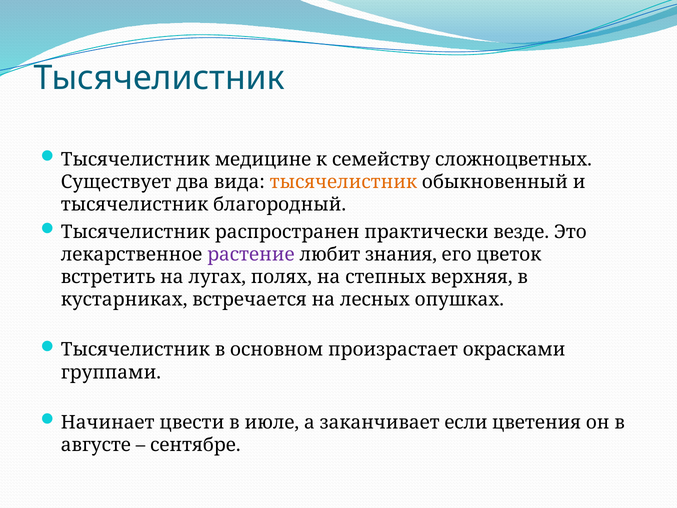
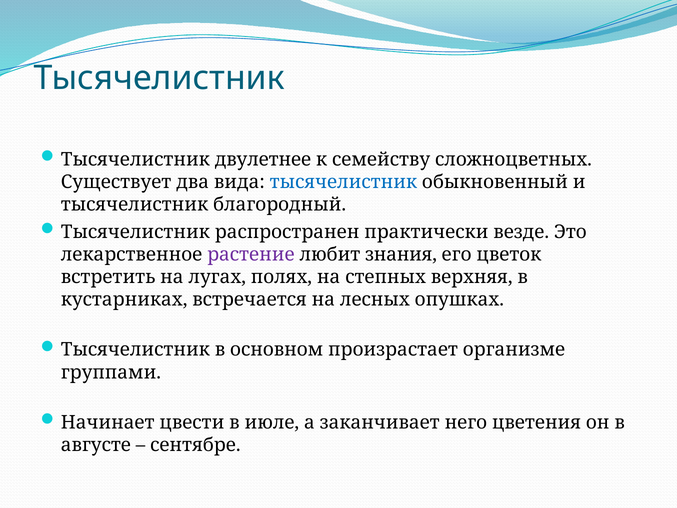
медицине: медицине -> двулетнее (263, 159)
тысячелистник colour: orange -> blue (343, 182)
окрасками: окрасками -> организме (514, 350)
если: если -> него (466, 422)
